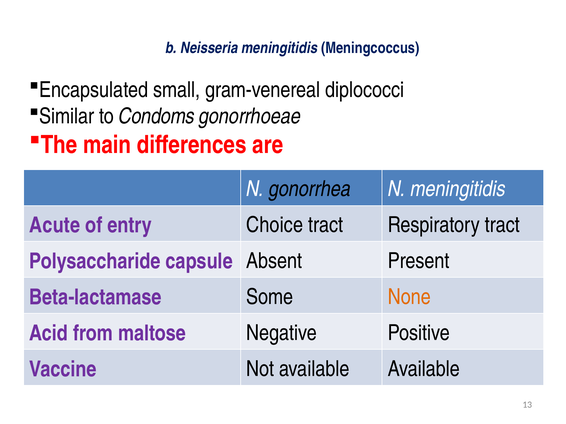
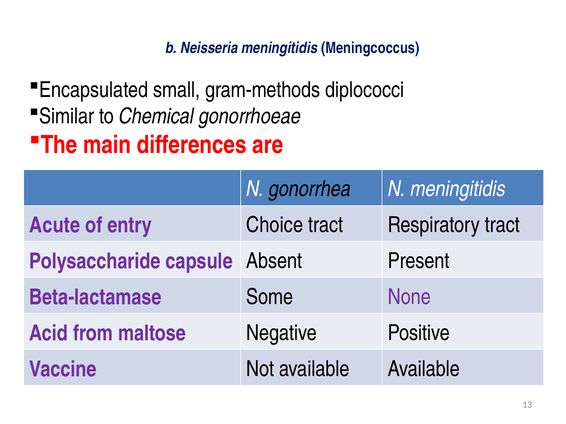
gram-venereal: gram-venereal -> gram-methods (263, 90)
Condoms: Condoms -> Chemical (156, 116)
None colour: orange -> purple (409, 297)
